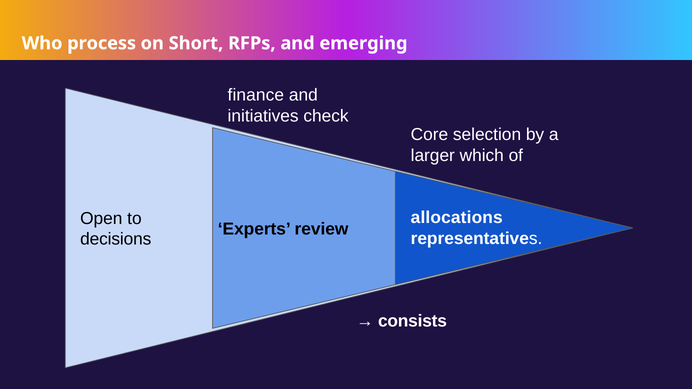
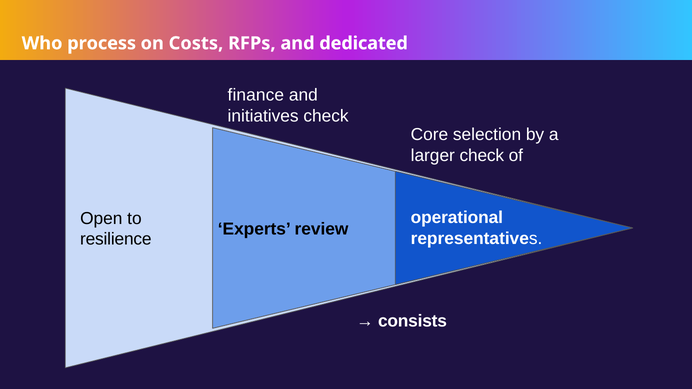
Short: Short -> Costs (196, 43)
emerging: emerging -> dedicated (364, 43)
larger which: which -> check (482, 156)
allocations: allocations -> operational (457, 218)
decisions: decisions -> resilience (116, 239)
